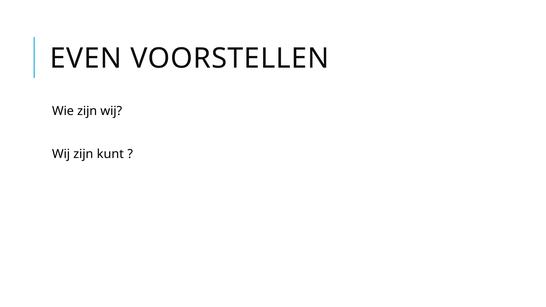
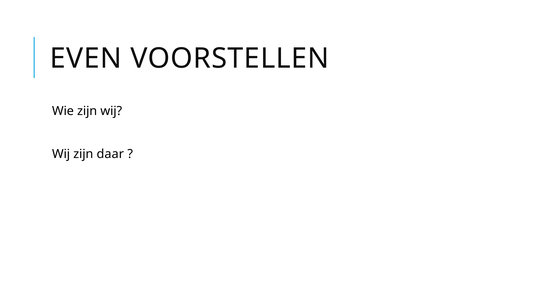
kunt: kunt -> daar (110, 154)
